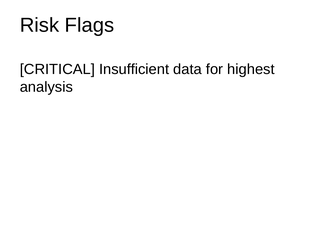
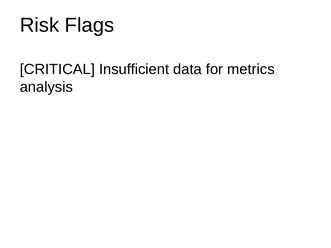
highest: highest -> metrics (251, 69)
